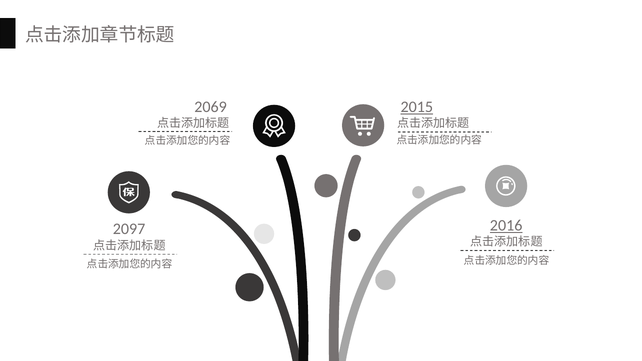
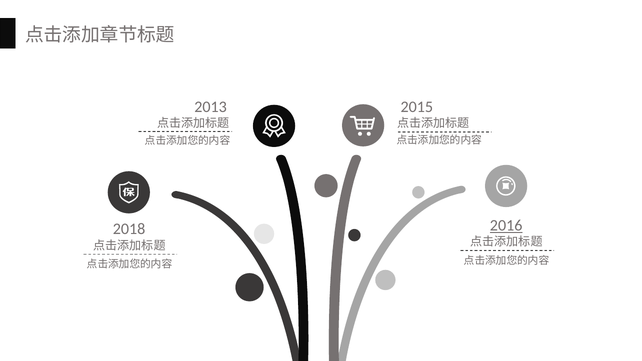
2069: 2069 -> 2013 (211, 107)
2015 underline: present -> none (417, 107)
2097: 2097 -> 2018 (129, 229)
